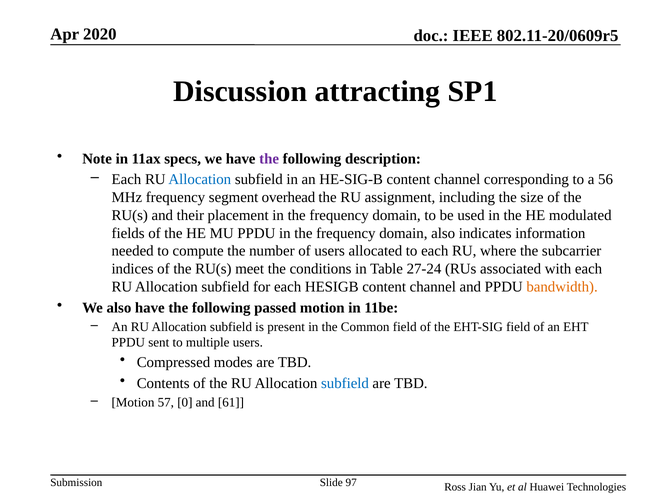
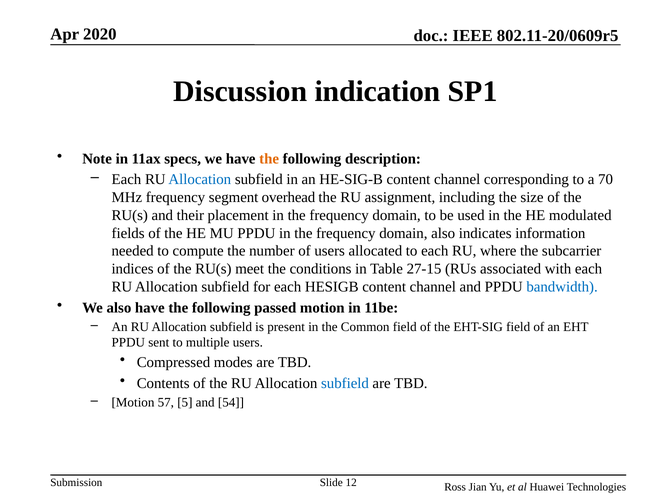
attracting: attracting -> indication (378, 92)
the colour: purple -> orange (269, 159)
56: 56 -> 70 (606, 180)
27-24: 27-24 -> 27-15 (424, 269)
bandwidth colour: orange -> blue (562, 287)
0: 0 -> 5 (185, 403)
61: 61 -> 54 (231, 403)
97: 97 -> 12 (351, 483)
